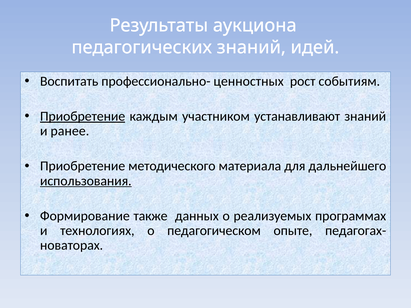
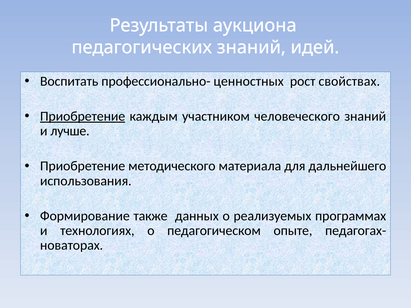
событиям: событиям -> свойствах (349, 81)
устанавливают: устанавливают -> человеческого (297, 116)
ранее: ранее -> лучше (70, 131)
использования underline: present -> none (86, 181)
